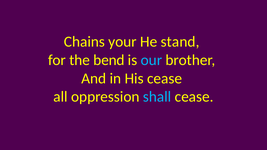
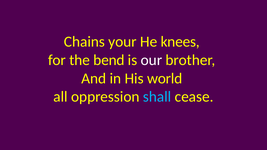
stand: stand -> knees (180, 42)
our colour: light blue -> white (151, 60)
His cease: cease -> world (165, 79)
